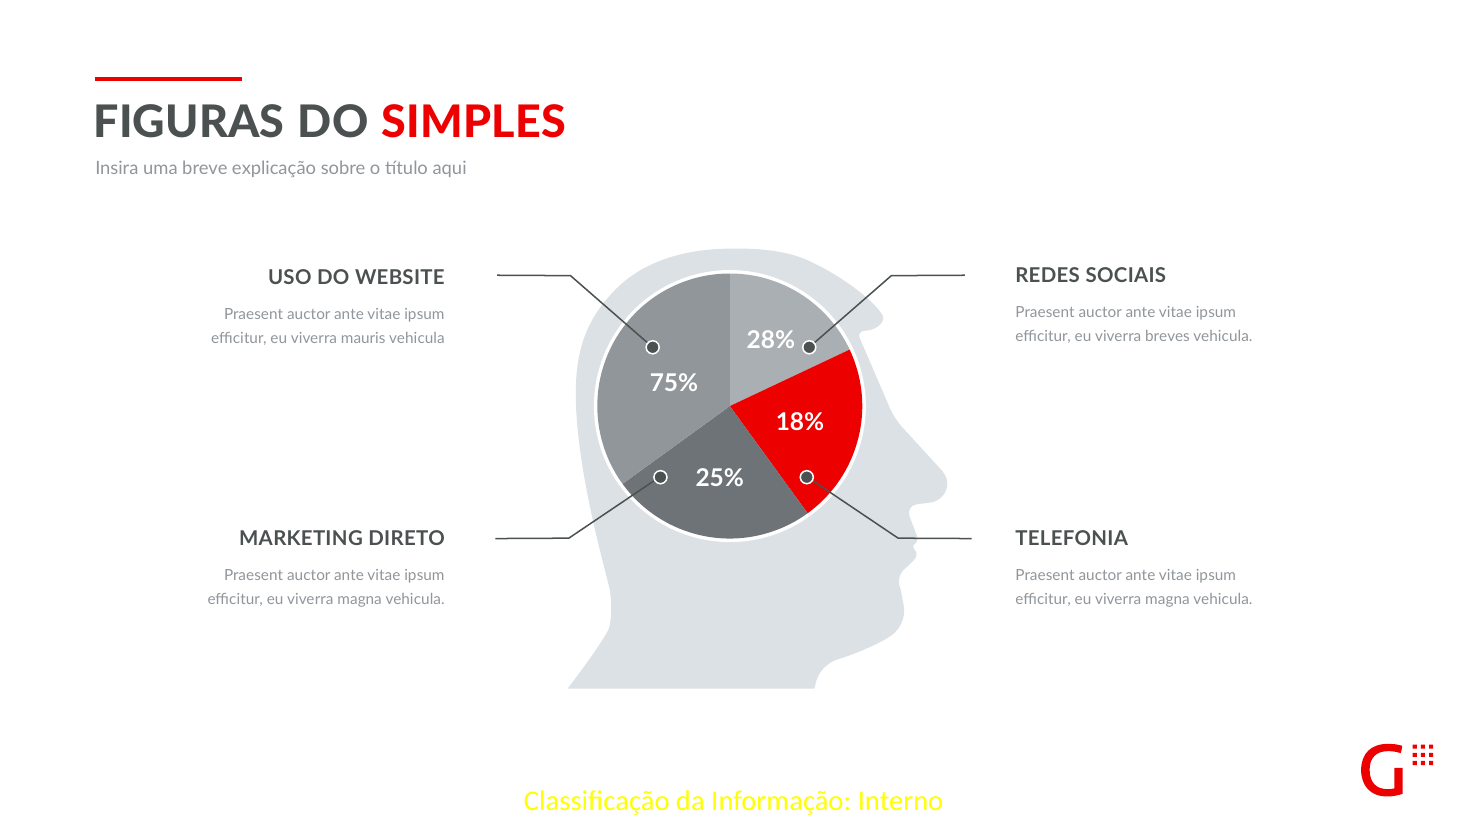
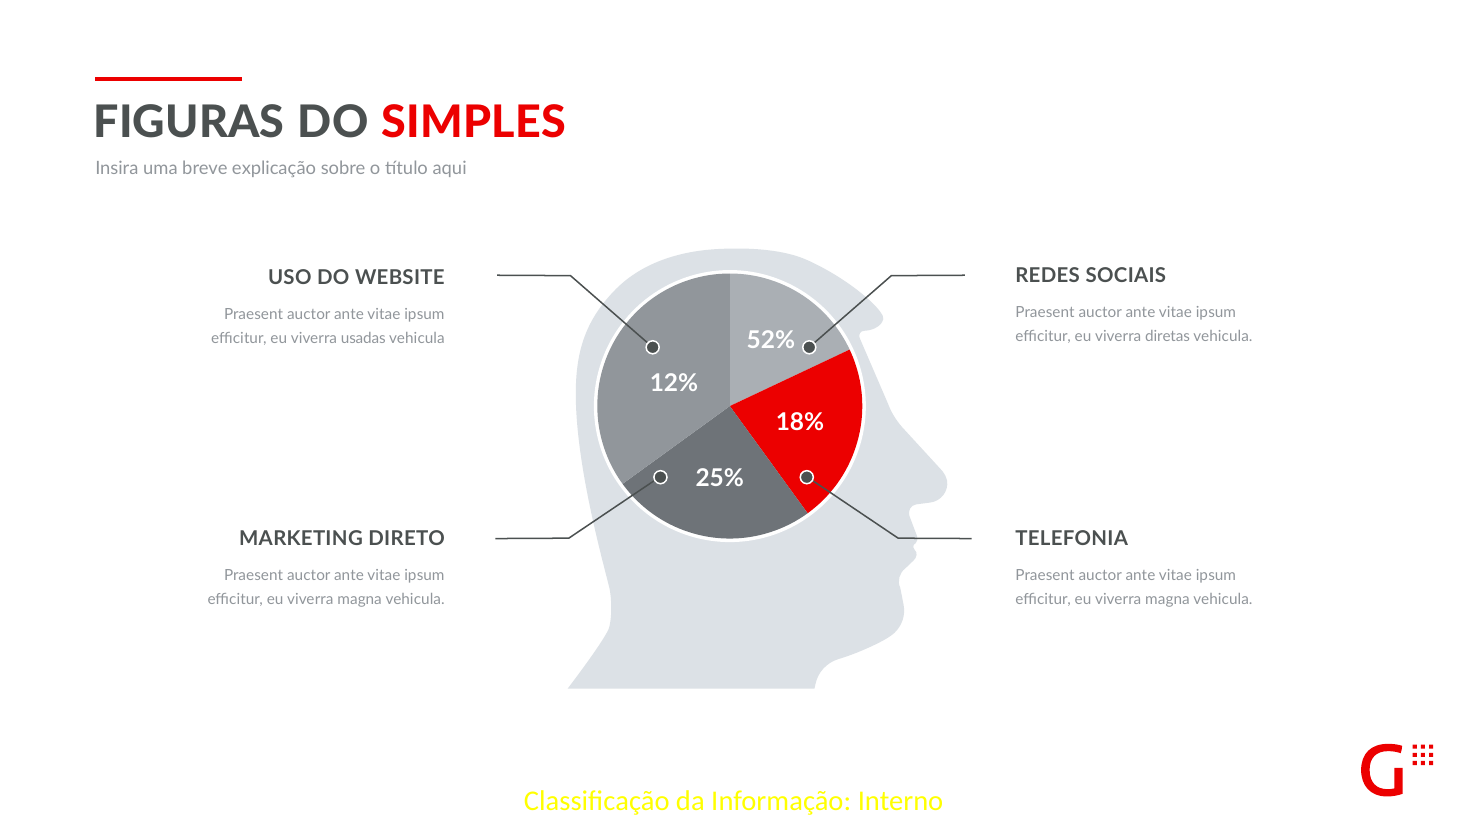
breves: breves -> diretas (1168, 336)
28%: 28% -> 52% (771, 340)
mauris: mauris -> usadas (363, 338)
75%: 75% -> 12% (674, 384)
